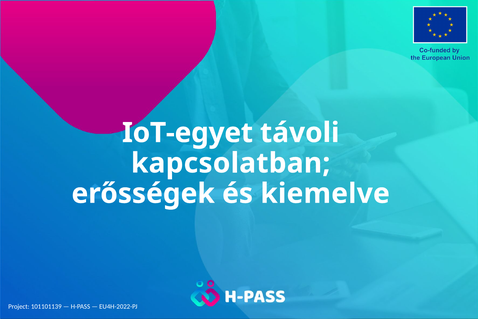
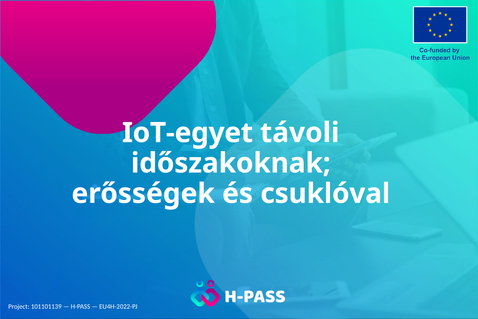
kapcsolatban: kapcsolatban -> időszakoknak (231, 163)
kiemelve: kiemelve -> csuklóval (325, 193)
